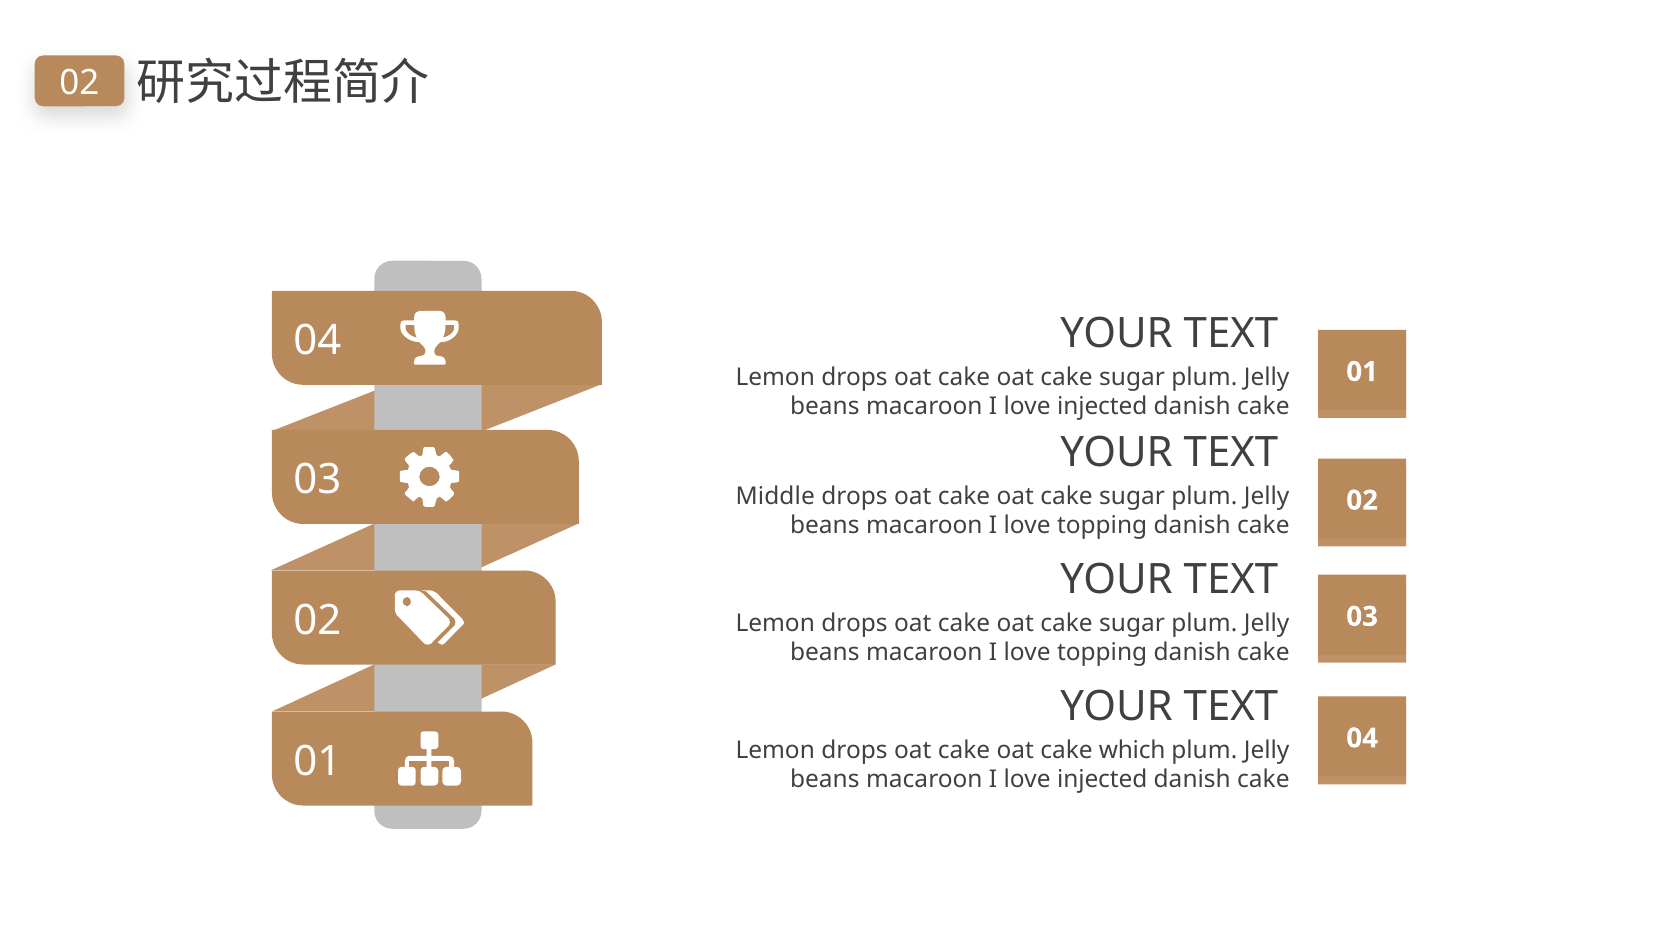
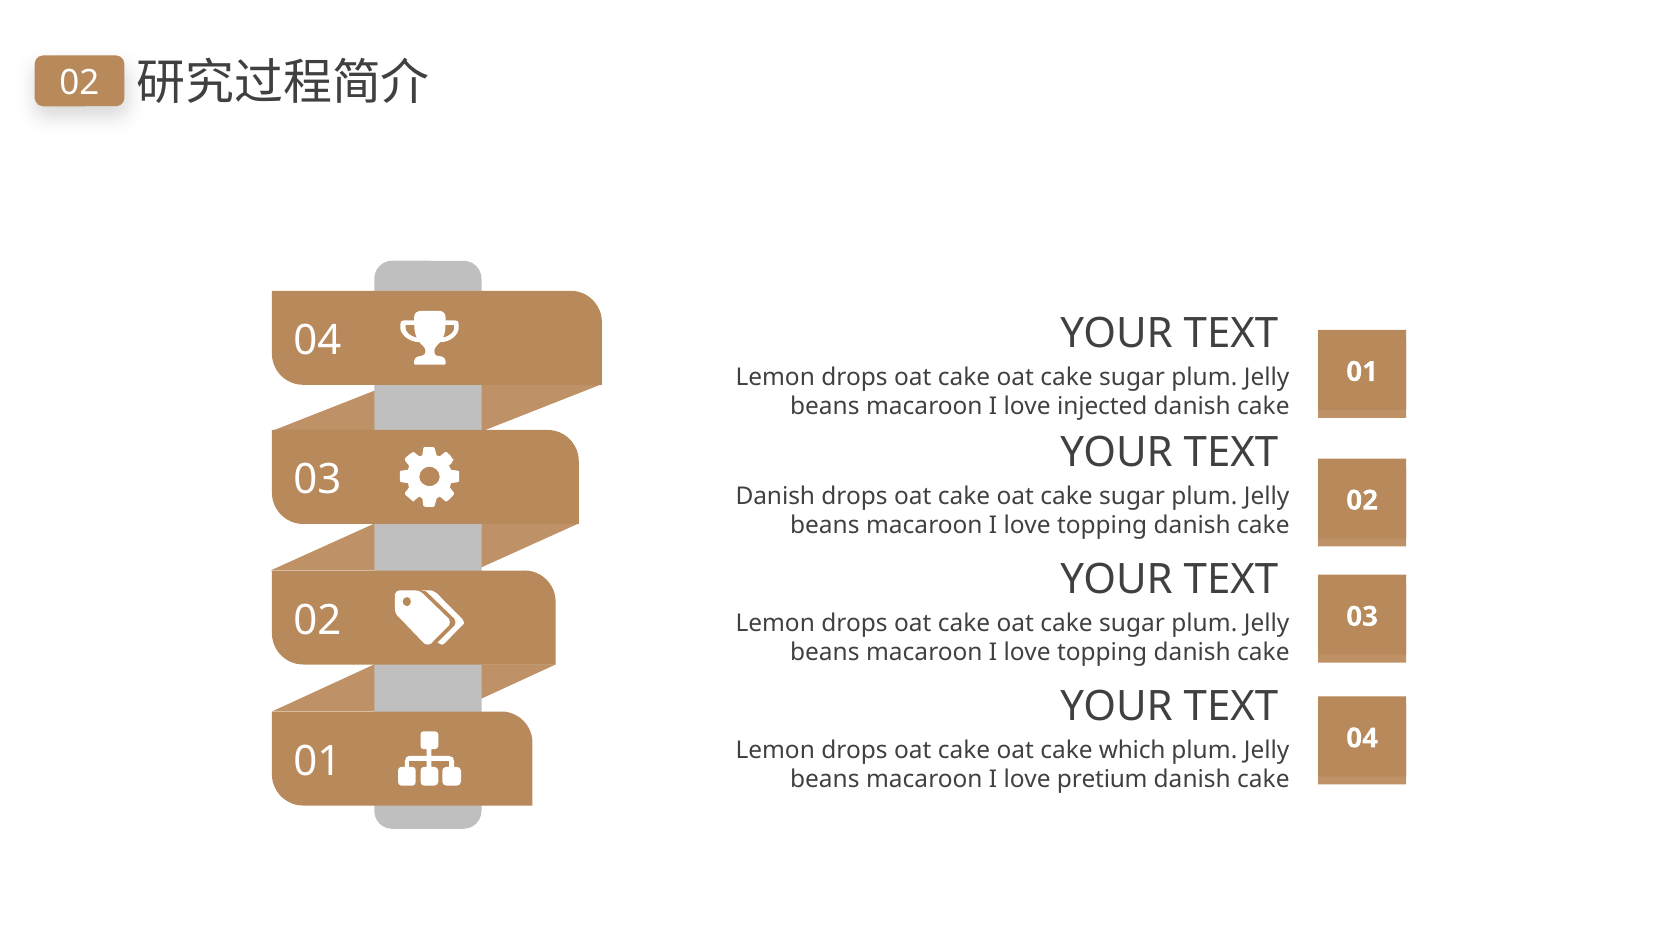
Middle: Middle -> Danish (775, 496)
injected: injected -> pretium (1102, 780)
